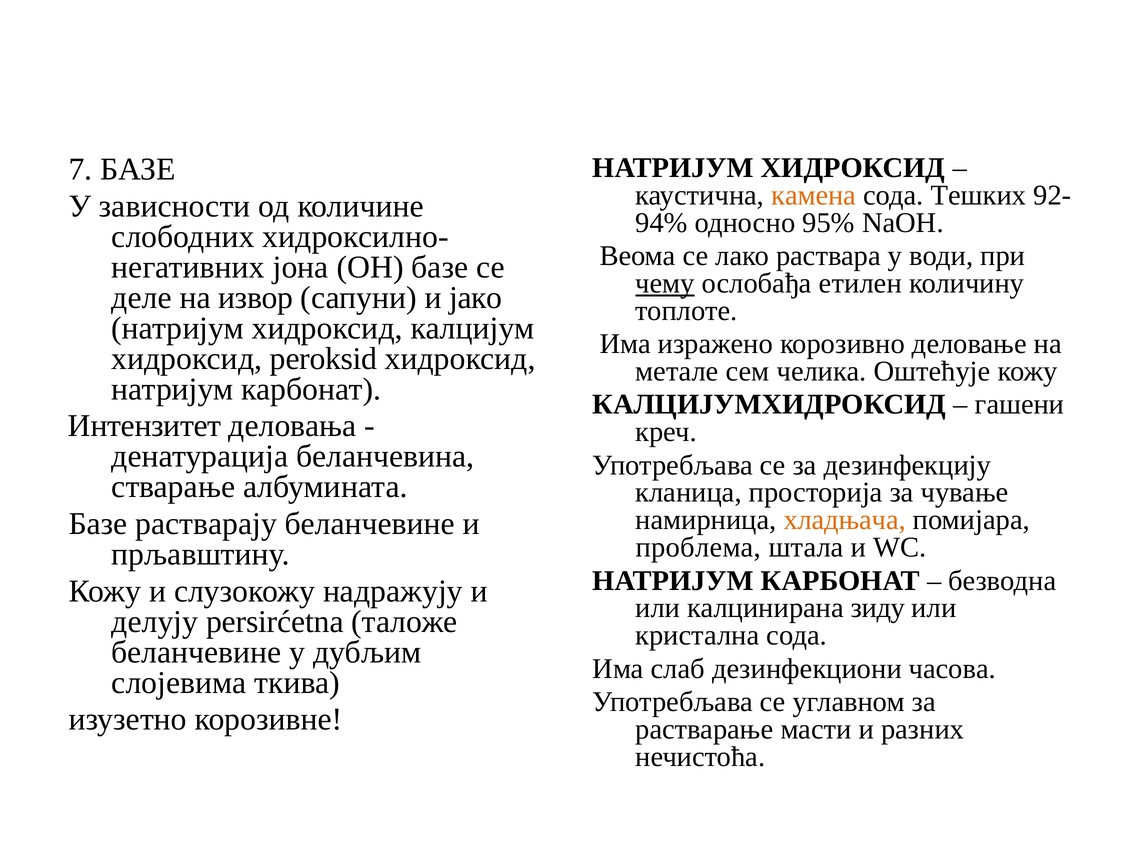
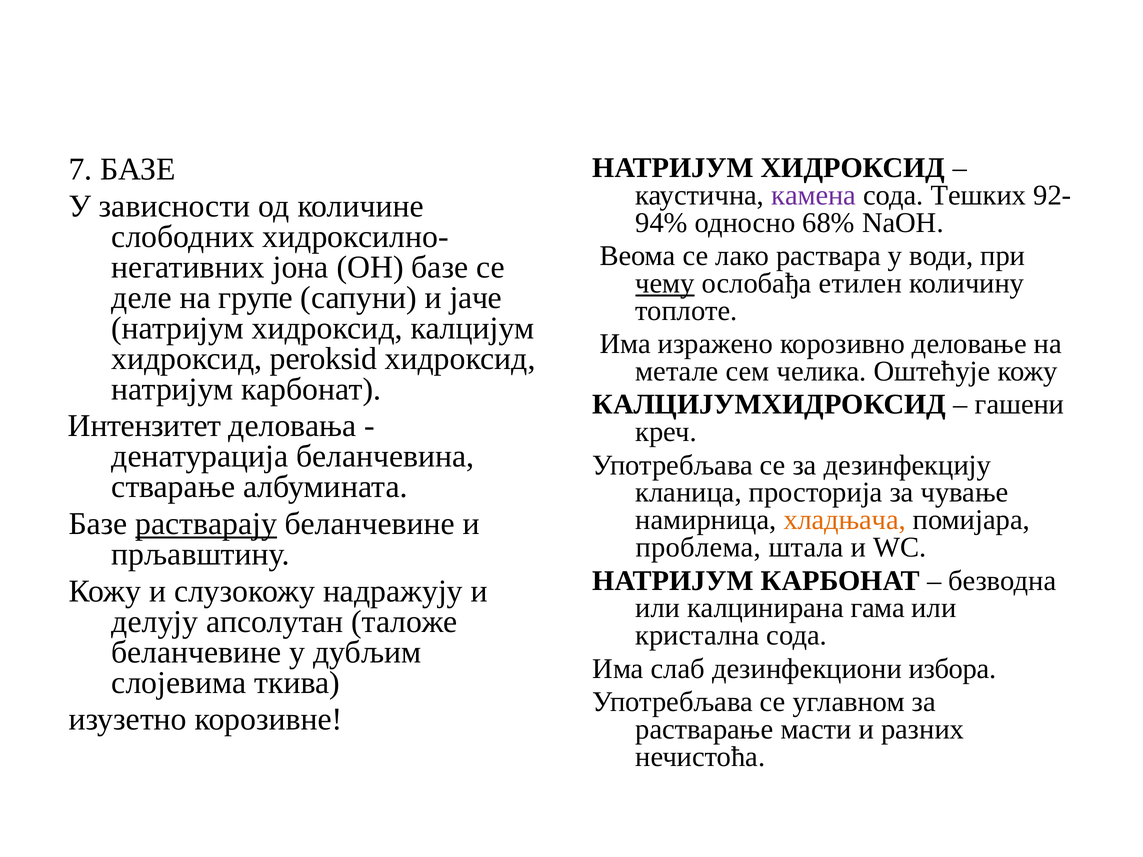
камена colour: orange -> purple (814, 195)
95%: 95% -> 68% (828, 223)
извор: извор -> групе (256, 298)
јако: јако -> јаче (476, 298)
растварају underline: none -> present (206, 524)
зиду: зиду -> гама (878, 608)
persirćetna: persirćetna -> апсолутан (275, 622)
часова: часова -> избора (953, 669)
